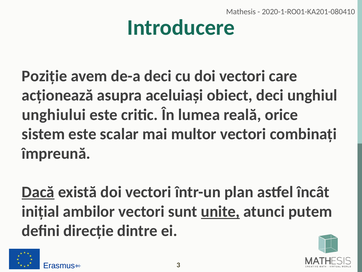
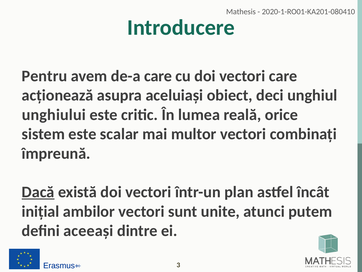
Poziție: Poziție -> Pentru (44, 76)
de-a deci: deci -> care (158, 76)
unite underline: present -> none (220, 211)
direcție: direcție -> aceeași (88, 230)
